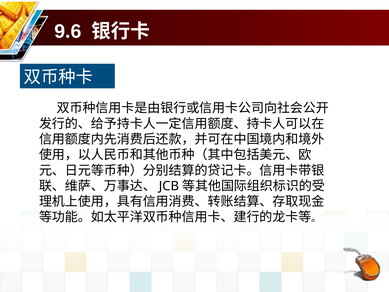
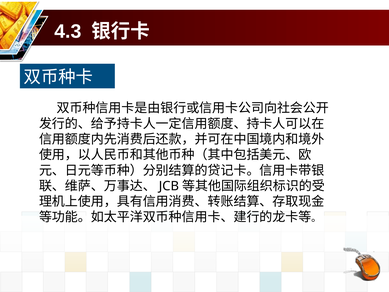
9.6: 9.6 -> 4.3 (68, 32)
